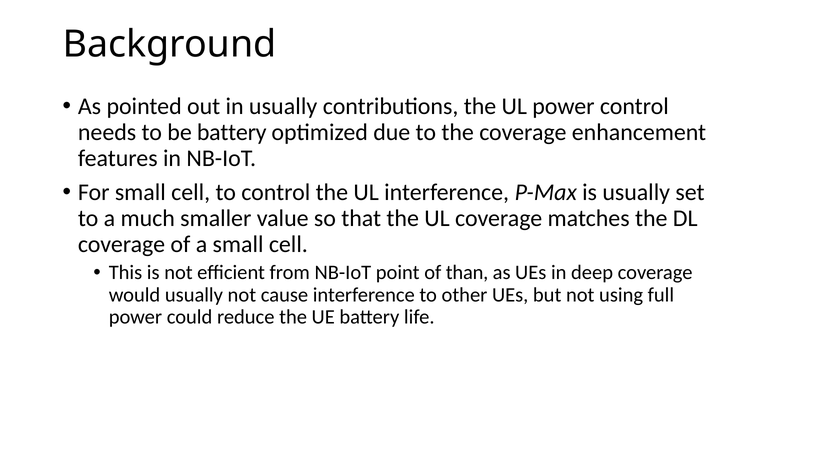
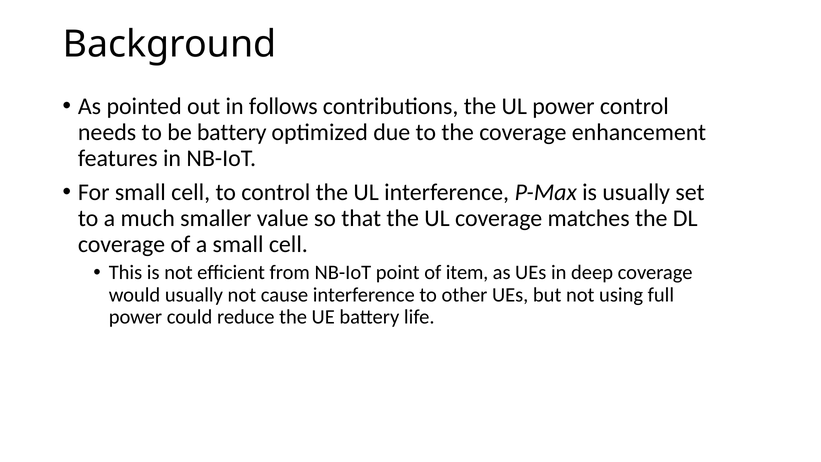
in usually: usually -> follows (283, 106)
than: than -> item (467, 272)
